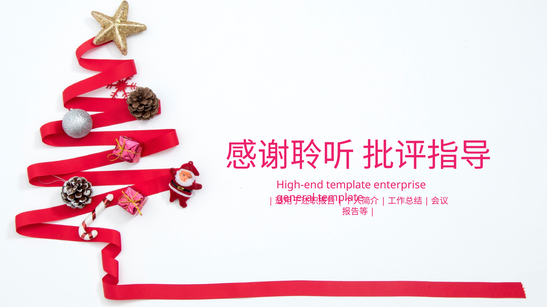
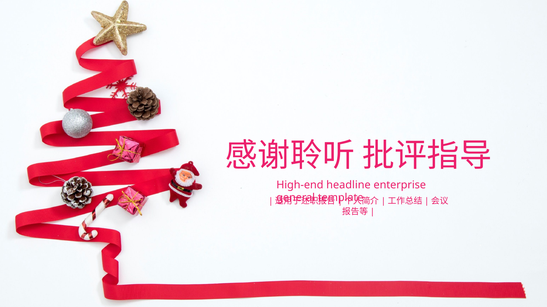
High-end template: template -> headline (348, 185)
